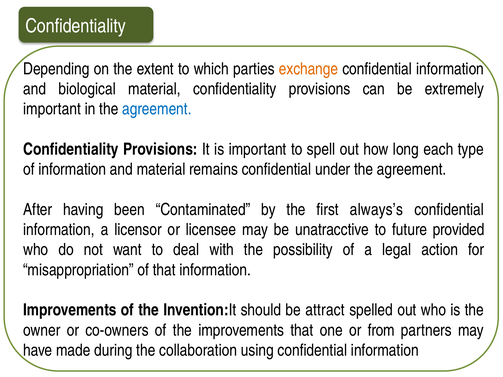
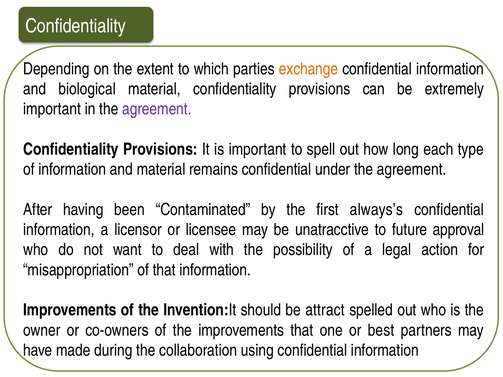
agreement colour: blue -> purple (157, 109)
provided: provided -> approval (459, 230)
from: from -> best (381, 330)
